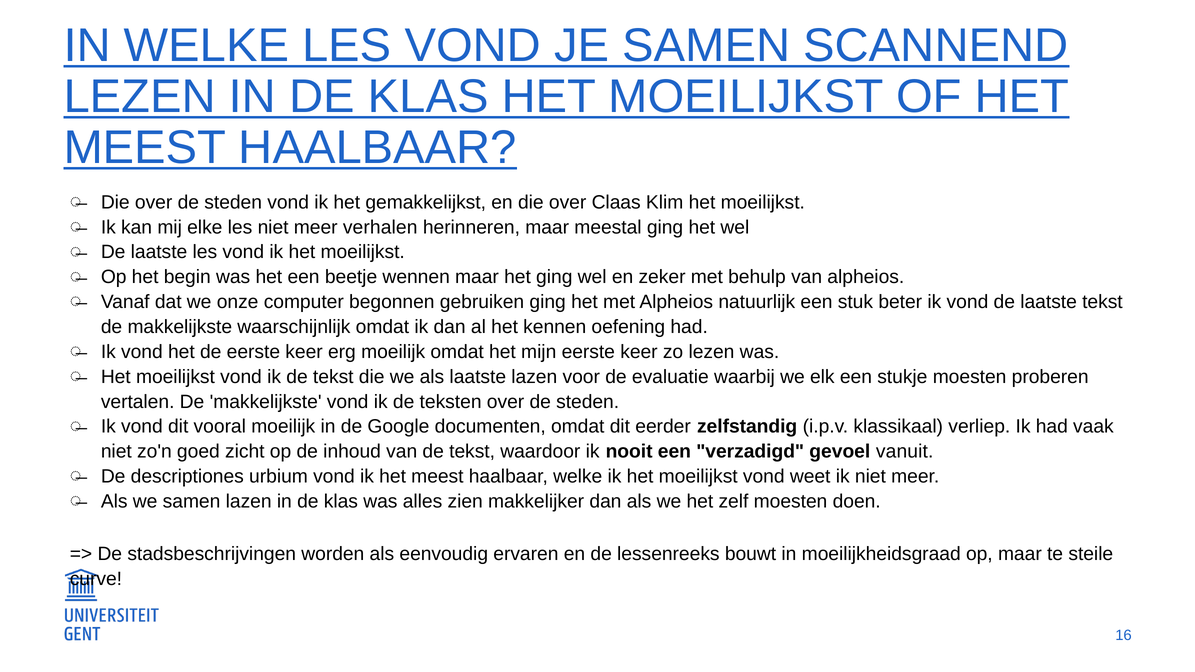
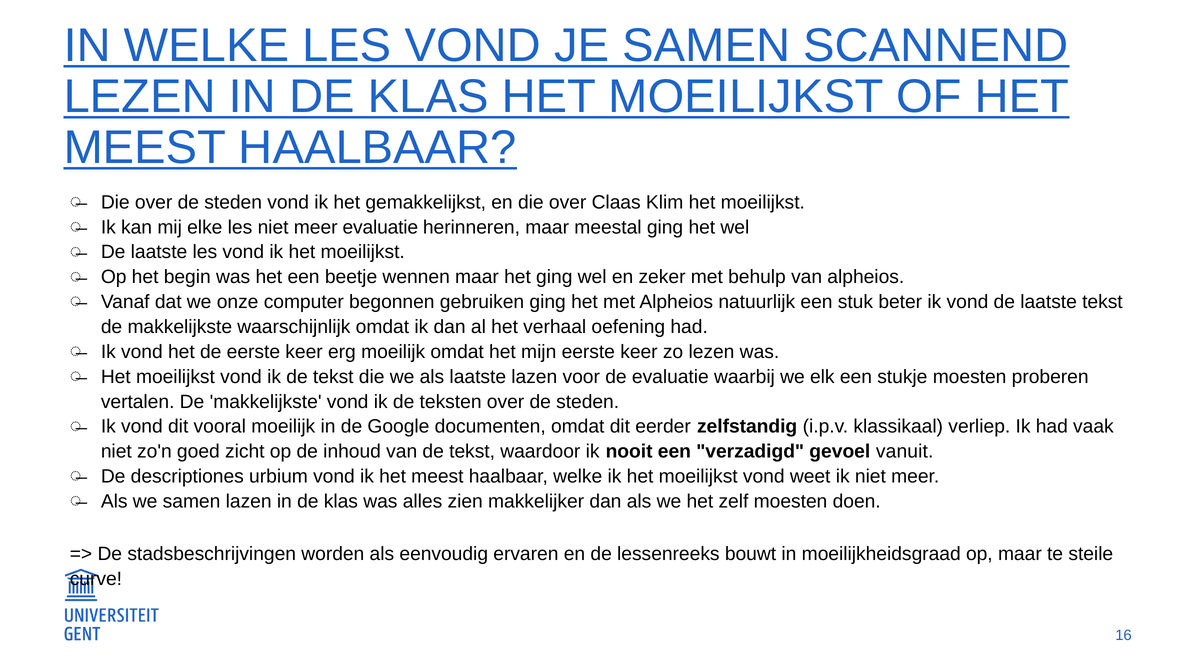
meer verhalen: verhalen -> evaluatie (380, 227)
kennen: kennen -> verhaal (555, 327)
